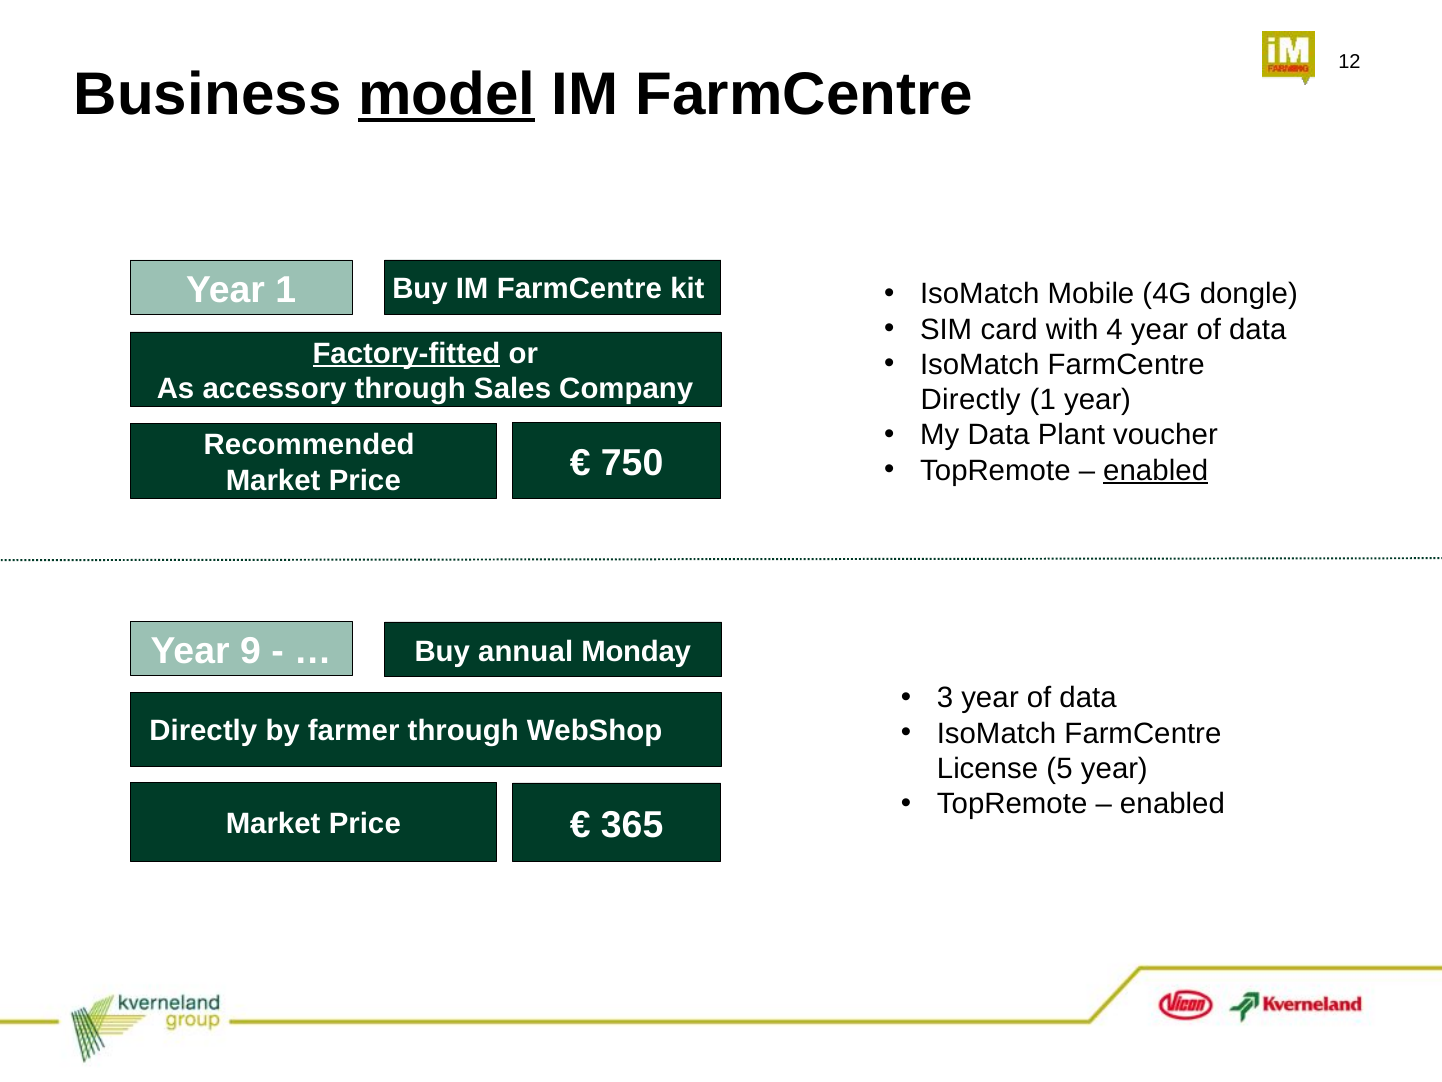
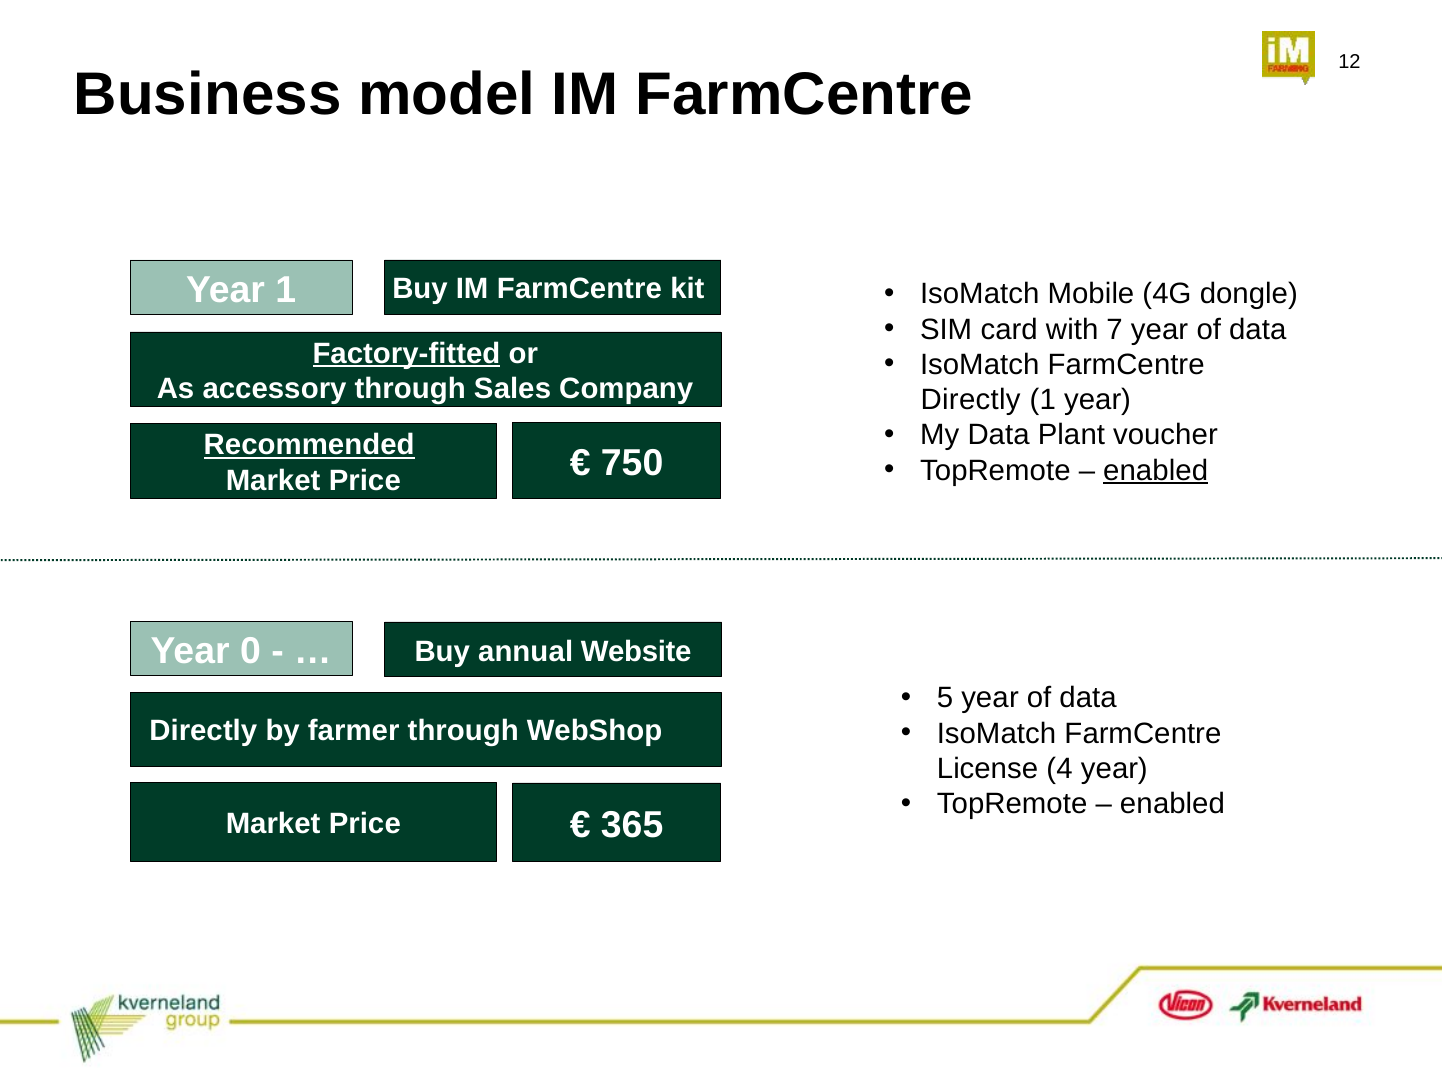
model underline: present -> none (447, 94)
4: 4 -> 7 (1115, 329)
Recommended underline: none -> present (309, 445)
9: 9 -> 0 (250, 651)
Monday: Monday -> Website (636, 651)
3: 3 -> 5 (945, 698)
5: 5 -> 4 (1060, 768)
